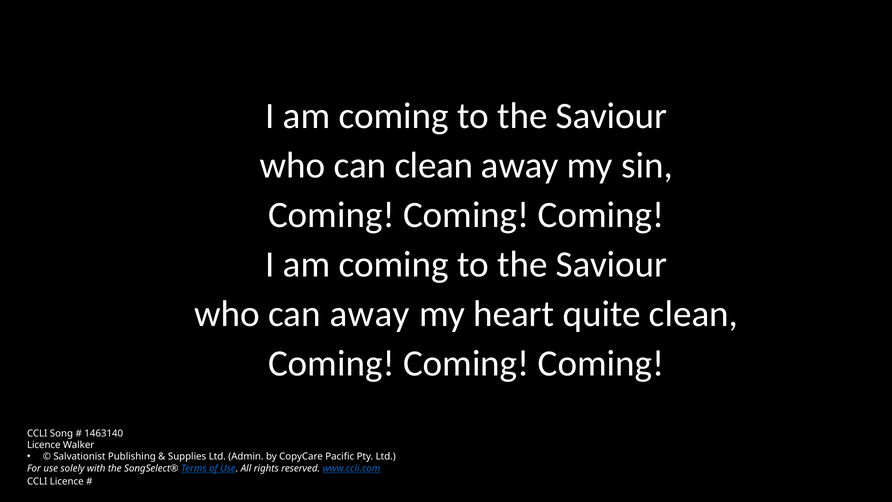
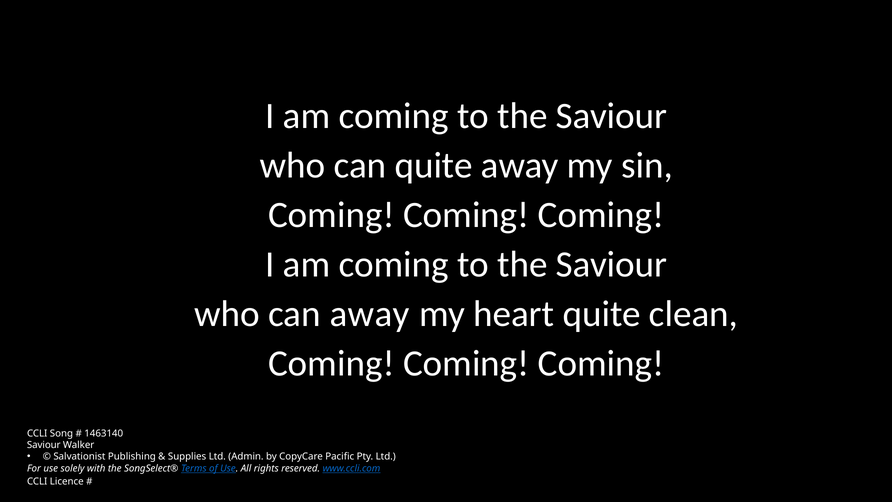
can clean: clean -> quite (434, 165)
Licence: Licence -> Saviour (44, 445)
